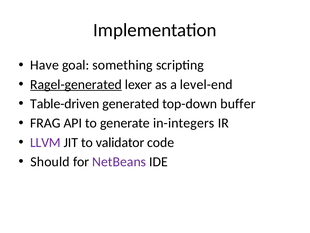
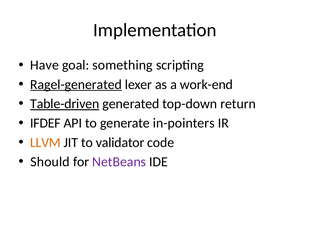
level-end: level-end -> work-end (206, 84)
Table-driven underline: none -> present (65, 104)
buffer: buffer -> return (238, 104)
FRAG: FRAG -> IFDEF (45, 123)
in-integers: in-integers -> in-pointers (184, 123)
LLVM colour: purple -> orange (45, 142)
